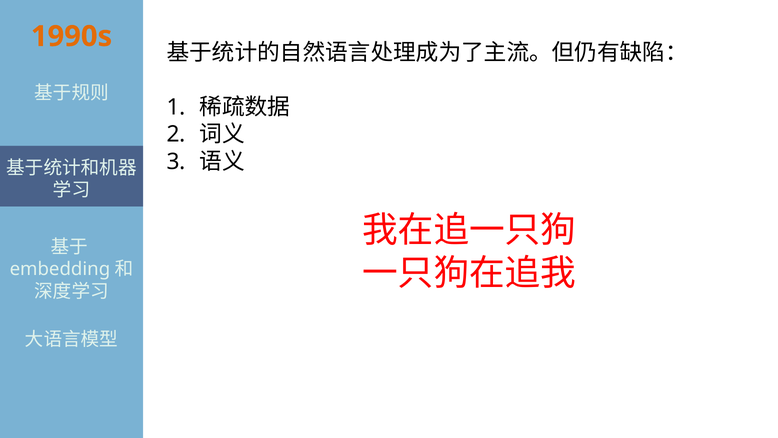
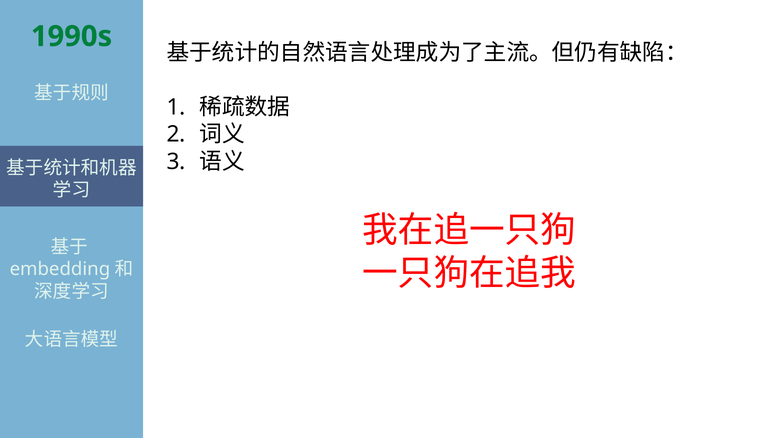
1990s colour: orange -> green (72, 36)
